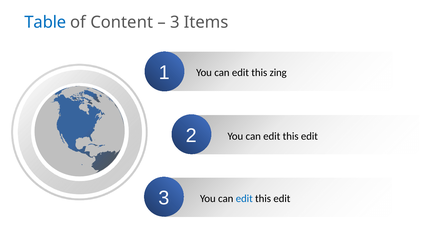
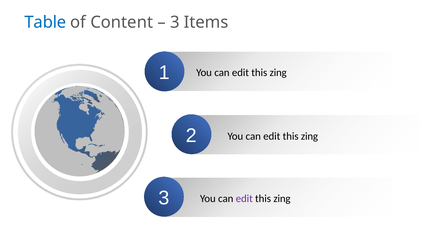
edit: edit -> zing (309, 136)
edit colour: blue -> purple (244, 198)
edit: edit -> zing (282, 198)
